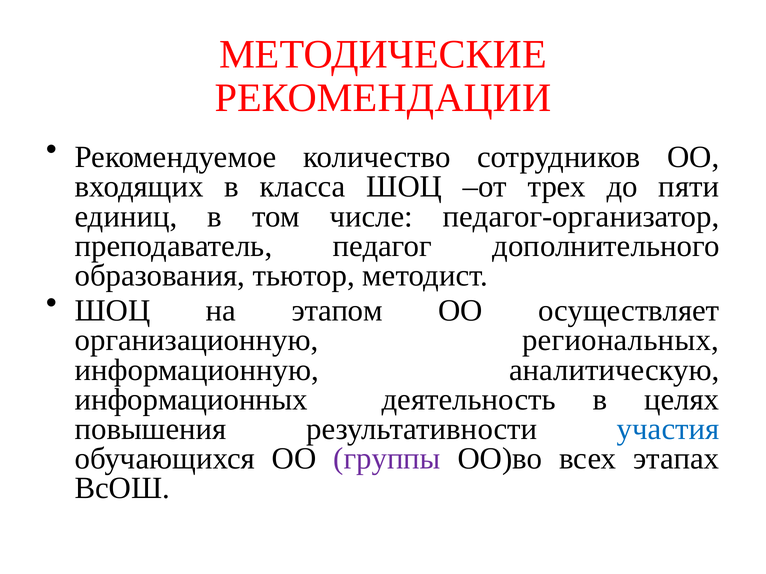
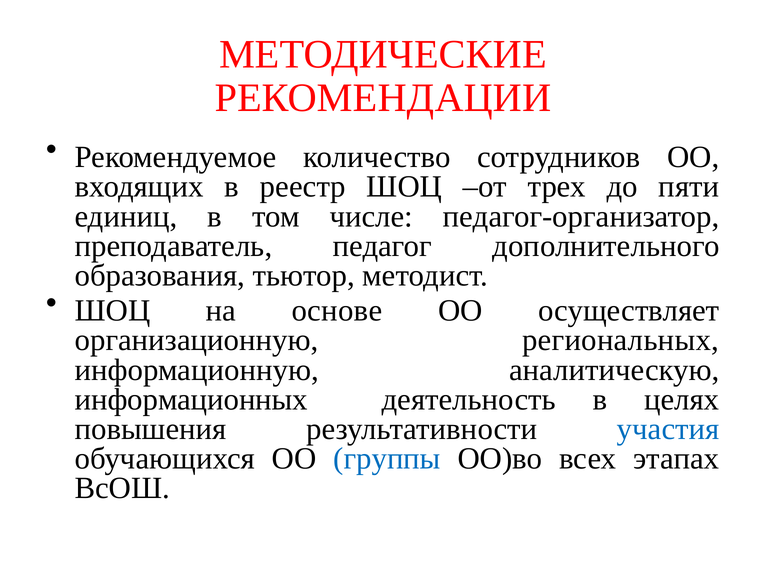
класса: класса -> реестр (303, 187)
этапом: этапом -> основе (337, 311)
группы colour: purple -> blue (387, 459)
